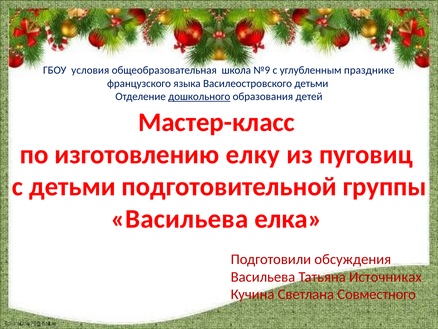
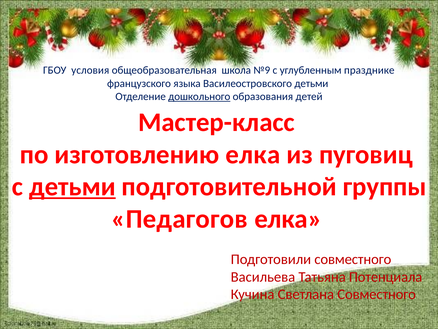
изготовлению елку: елку -> елка (253, 154)
детьми underline: none -> present (72, 186)
Васильева: Васильева -> Педагогов (179, 219)
Подготовили обсуждения: обсуждения -> совместного (353, 259)
Источниках: Источниках -> Потенциала (386, 276)
